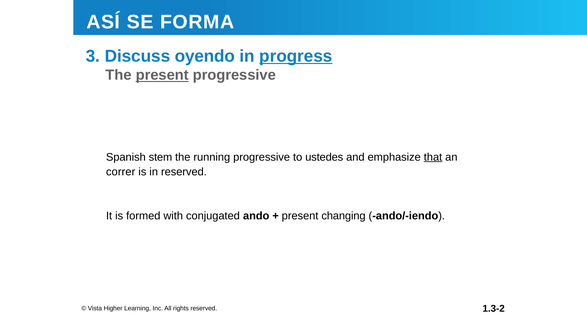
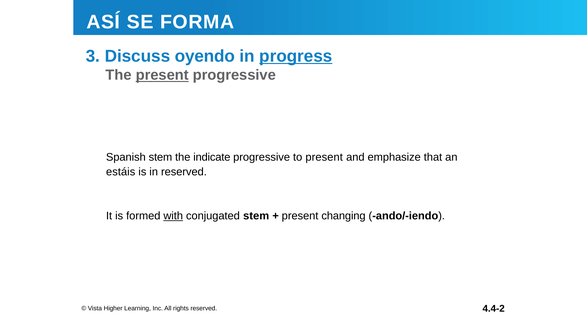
running: running -> indicate (212, 157)
to ustedes: ustedes -> present (324, 157)
that underline: present -> none (433, 157)
correr: correr -> estáis (121, 172)
with underline: none -> present (173, 216)
conjugated ando: ando -> stem (256, 216)
1.3-2: 1.3-2 -> 4.4-2 (494, 309)
